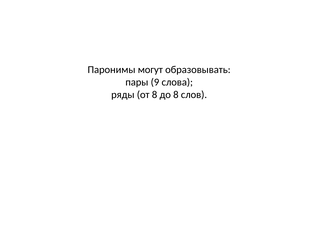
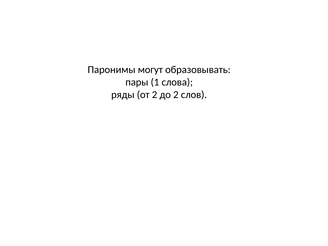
9: 9 -> 1 (155, 82)
от 8: 8 -> 2 (155, 95)
до 8: 8 -> 2 (176, 95)
